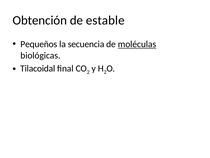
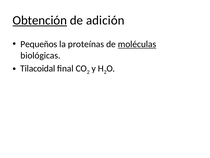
Obtención underline: none -> present (40, 20)
estable: estable -> adición (105, 20)
secuencia: secuencia -> proteínas (86, 44)
